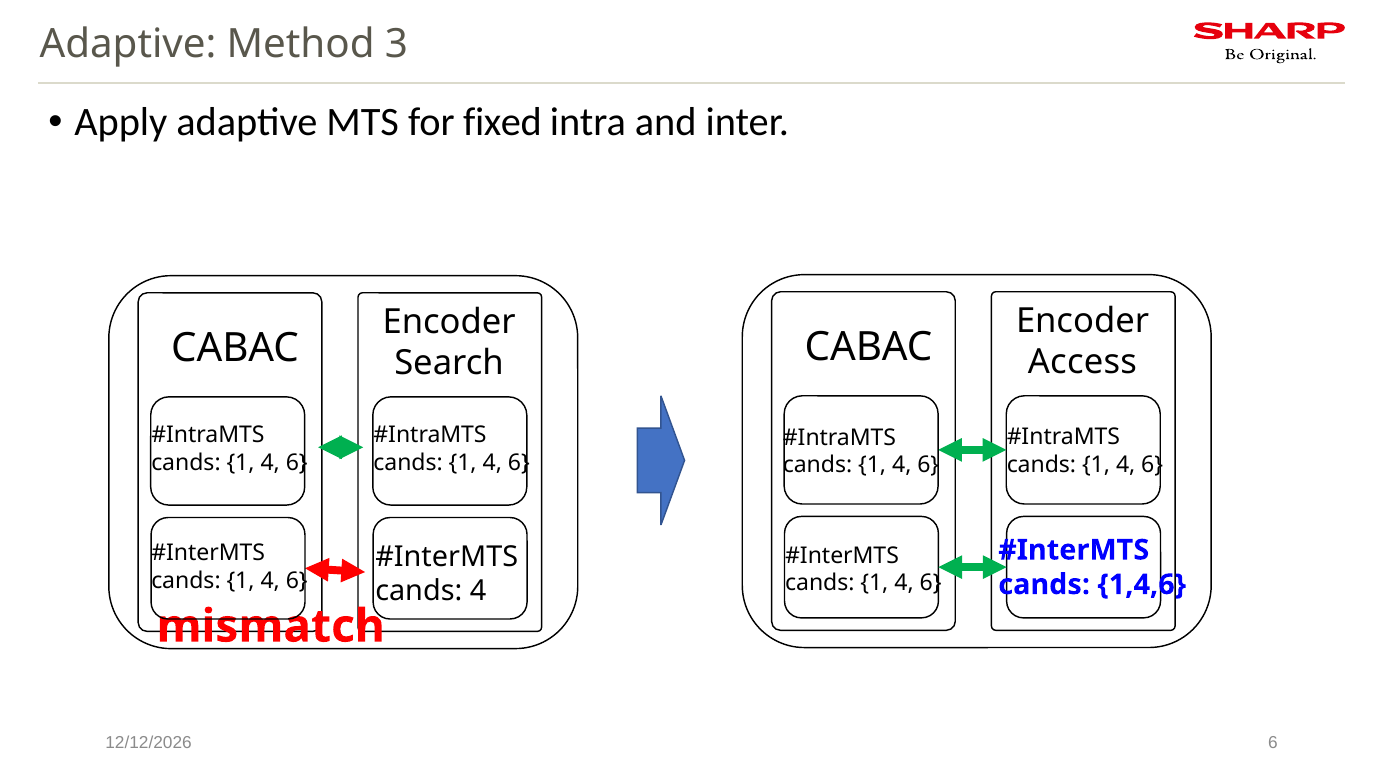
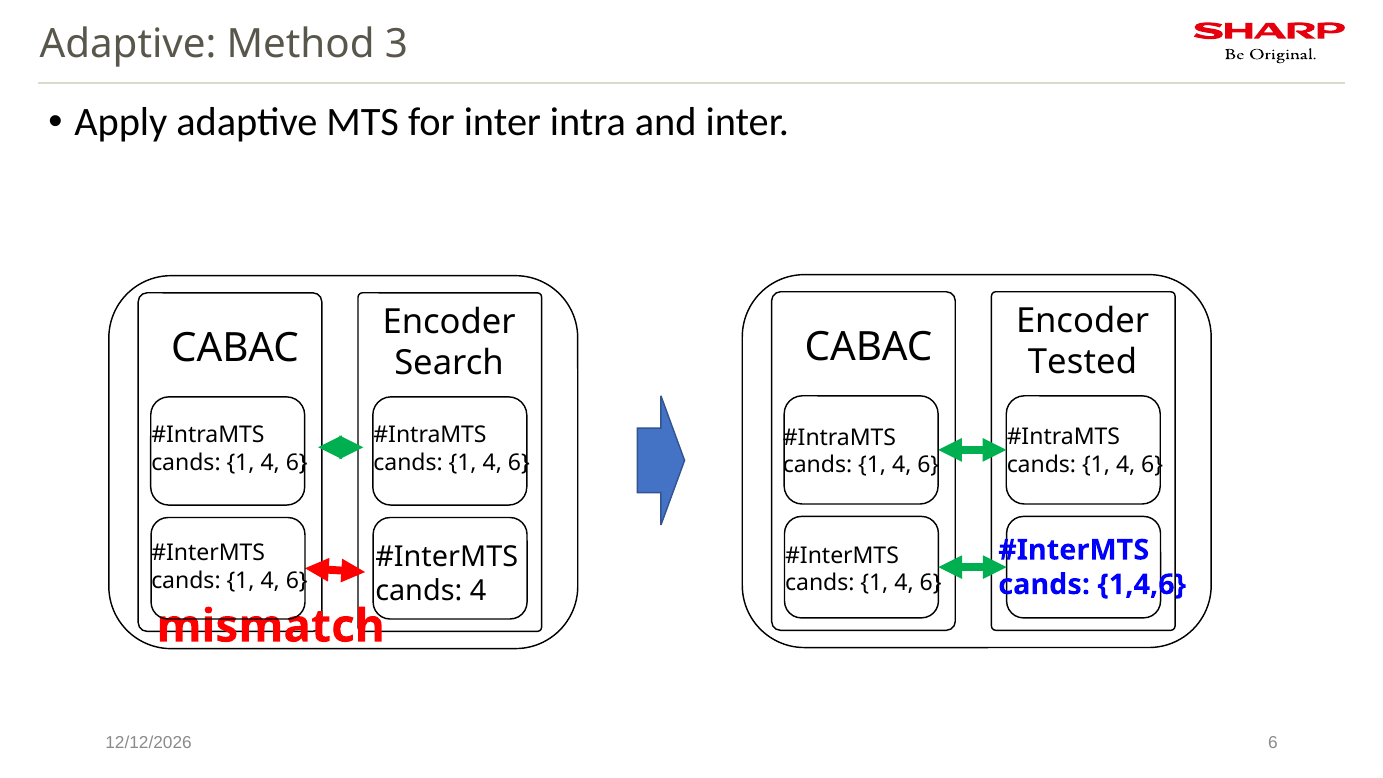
for fixed: fixed -> inter (502, 123)
Access: Access -> Tested (1082, 362)
